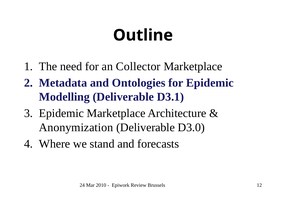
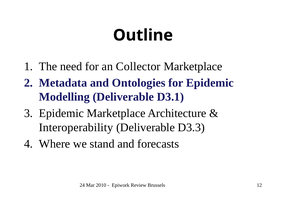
Anonymization: Anonymization -> Interoperability (76, 127)
D3.0: D3.0 -> D3.3 (191, 127)
